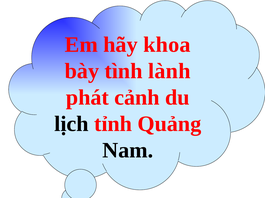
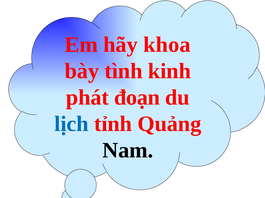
lành: lành -> kinh (169, 71)
cảnh: cảnh -> đoạn (137, 98)
lịch colour: black -> blue (71, 124)
